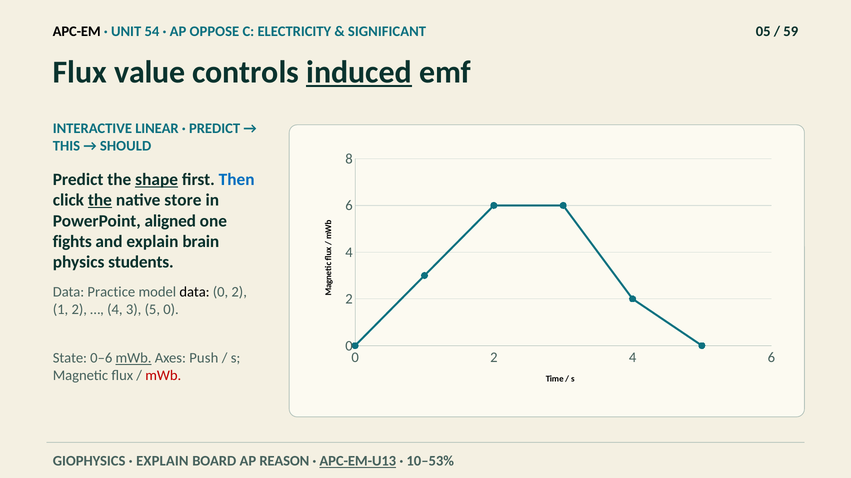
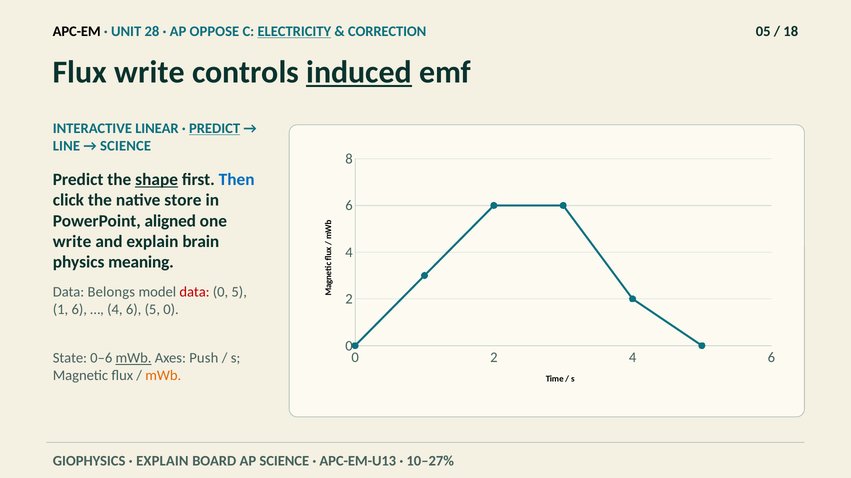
54: 54 -> 28 (152, 32)
ELECTRICITY underline: none -> present (294, 32)
SIGNIFICANT: SIGNIFICANT -> CORRECTION (387, 32)
59: 59 -> 18 (791, 32)
Flux value: value -> write (149, 72)
PREDICT underline: none -> present (215, 129)
THIS: THIS -> LINE (66, 146)
SHOULD: SHOULD -> SCIENCE (126, 146)
the underline: present -> none (100, 200)
fights: fights -> write (72, 242)
students: students -> meaning (141, 263)
Practice: Practice -> Belongs (111, 292)
data colour: black -> red (195, 292)
2: 2 -> 5 (239, 292)
1 2: 2 -> 6 (79, 310)
3: 3 -> 6 (134, 310)
mWb colour: red -> orange (163, 376)
AP REASON: REASON -> SCIENCE (284, 462)
APC-EM-U13 underline: present -> none (358, 462)
10–53%: 10–53% -> 10–27% (430, 462)
